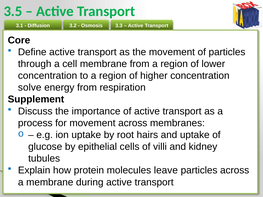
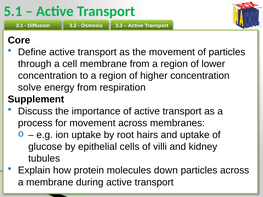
3.5: 3.5 -> 5.1 (13, 11)
leave: leave -> down (166, 171)
